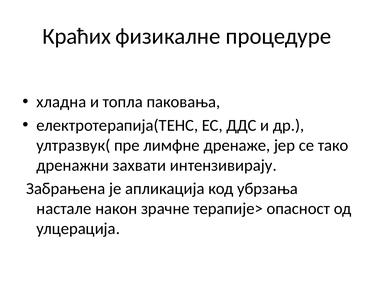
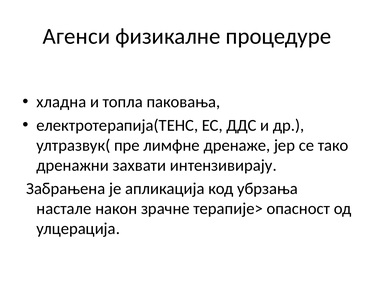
Краћих: Краћих -> Агенси (76, 36)
